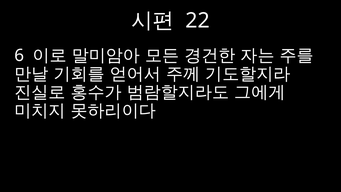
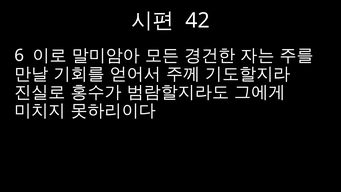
22: 22 -> 42 (198, 21)
